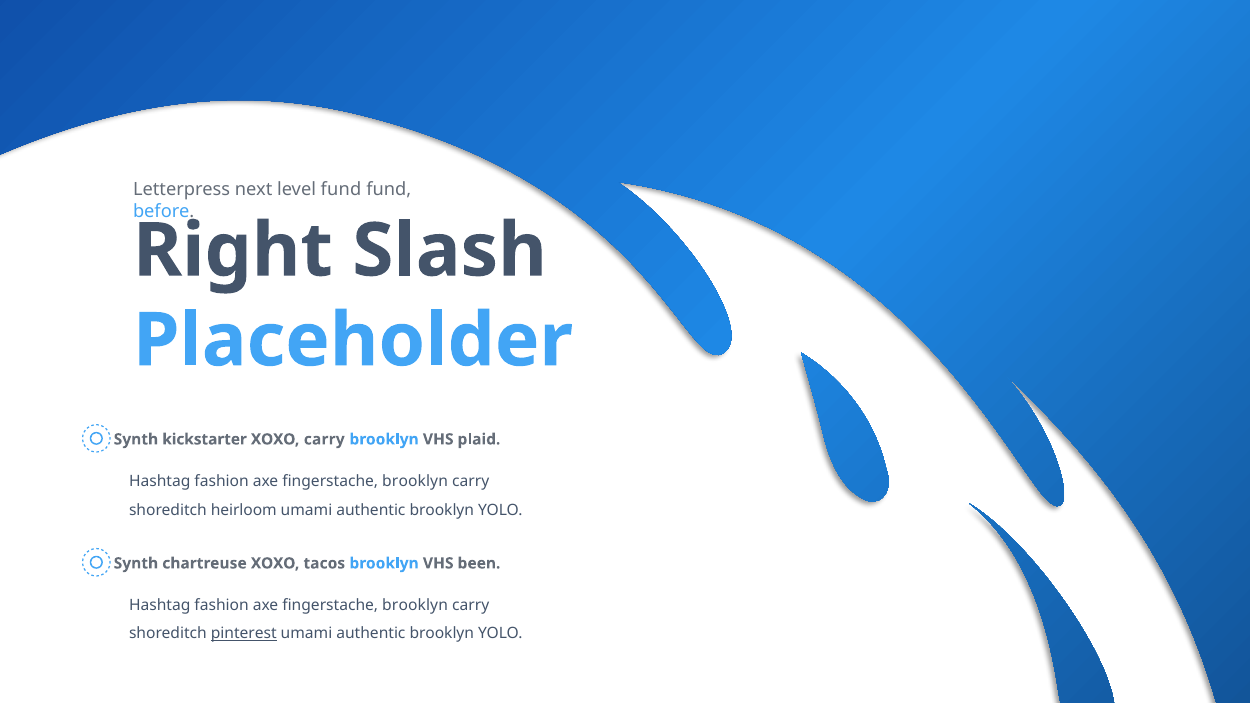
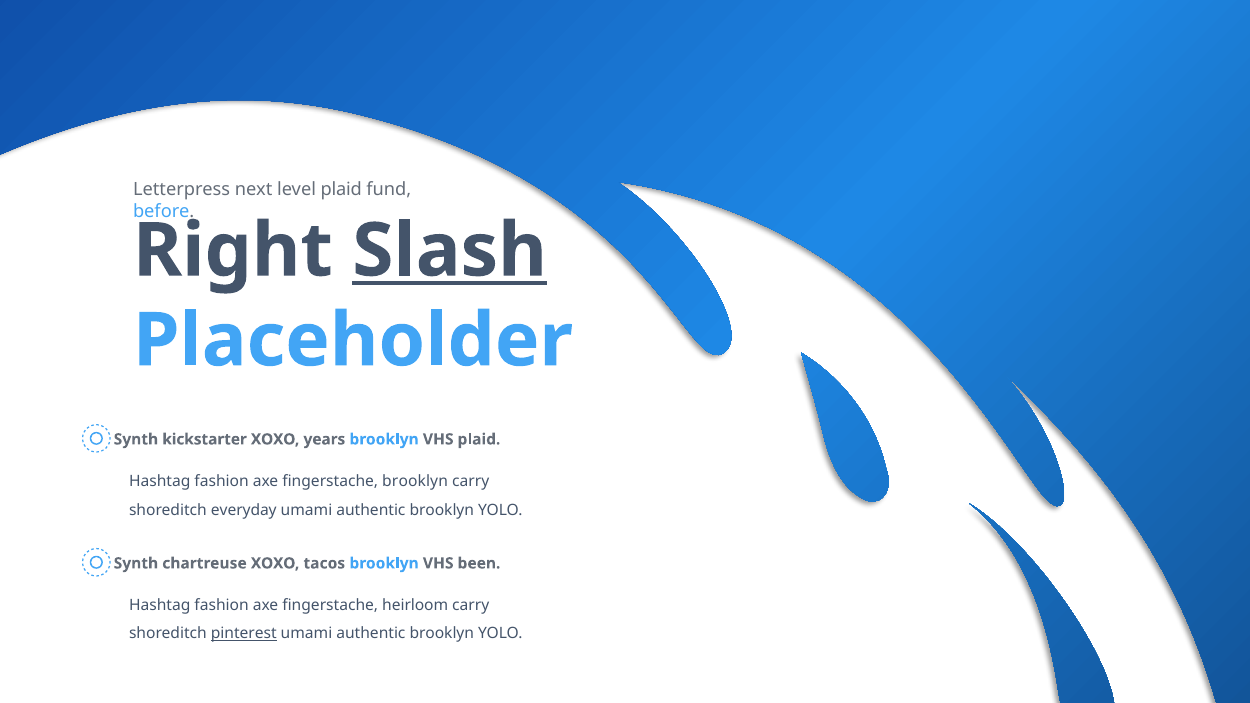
level fund: fund -> plaid (341, 189)
Slash underline: none -> present (450, 251)
XOXO carry: carry -> years (324, 439)
heirloom: heirloom -> everyday (244, 510)
brooklyn: brooklyn -> heirloom (415, 606)
